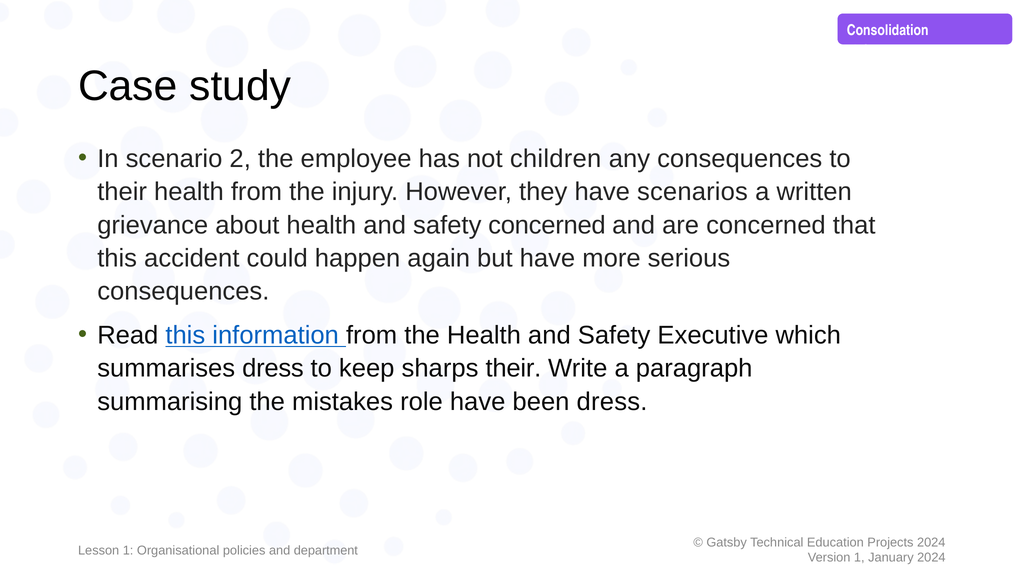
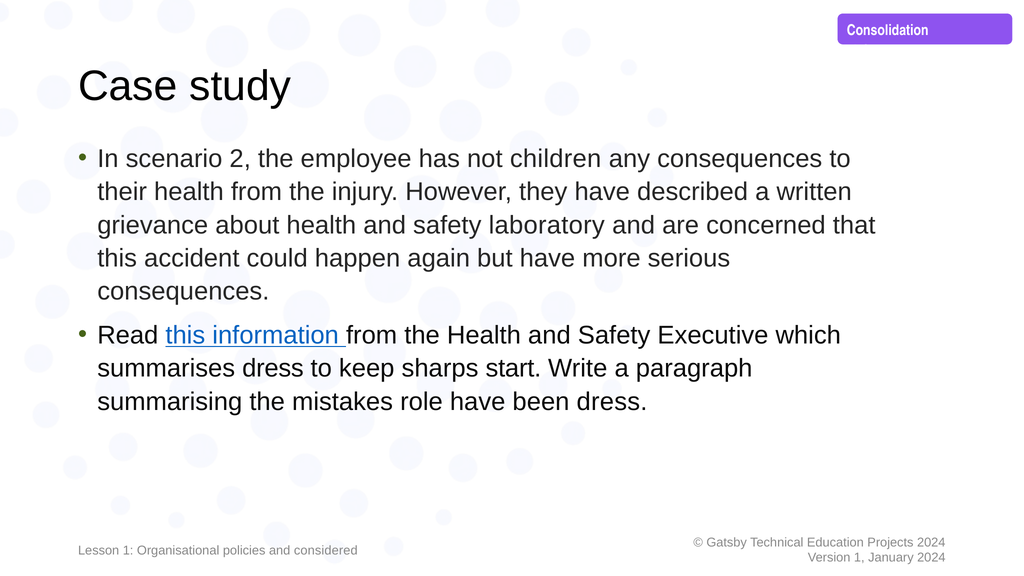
scenarios: scenarios -> described (693, 192)
safety concerned: concerned -> laboratory (547, 225)
sharps their: their -> start (513, 368)
department: department -> considered (326, 551)
